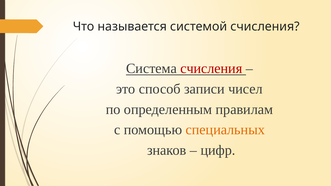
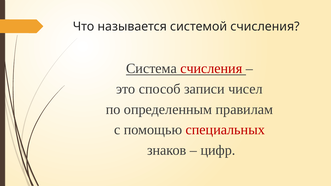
специальных colour: orange -> red (225, 130)
